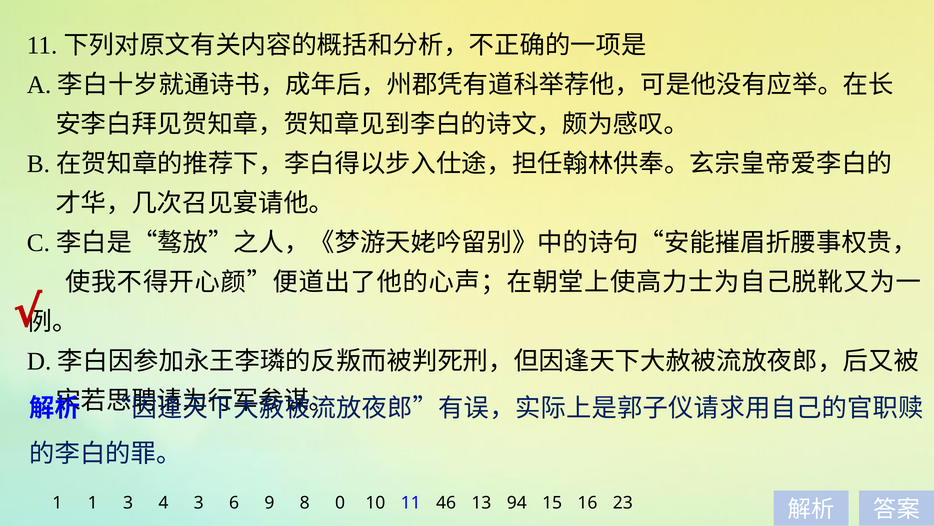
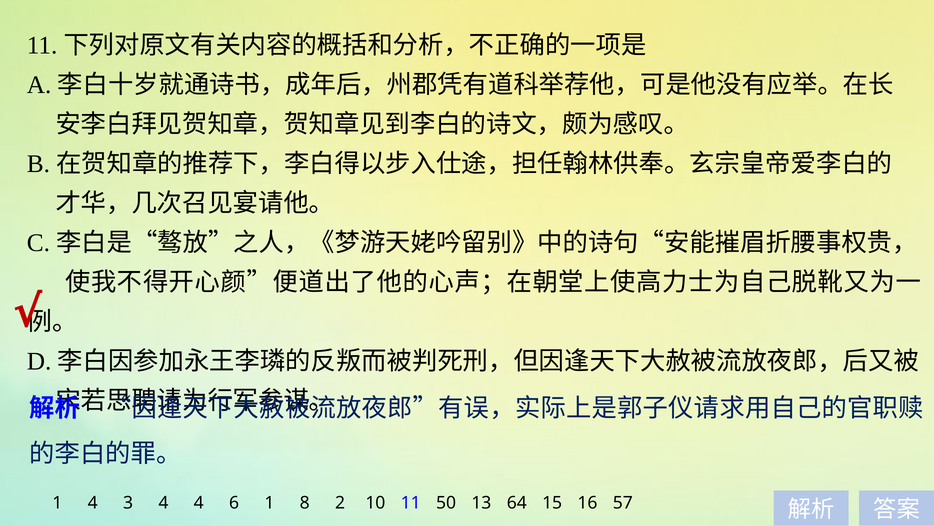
1 1: 1 -> 4 (93, 503)
4 3: 3 -> 4 (199, 503)
6 9: 9 -> 1 (269, 503)
0: 0 -> 2 (340, 503)
46: 46 -> 50 (446, 503)
94: 94 -> 64 (517, 503)
23: 23 -> 57 (623, 503)
